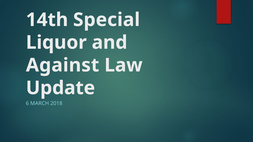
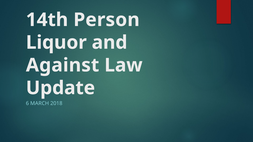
Special: Special -> Person (107, 20)
